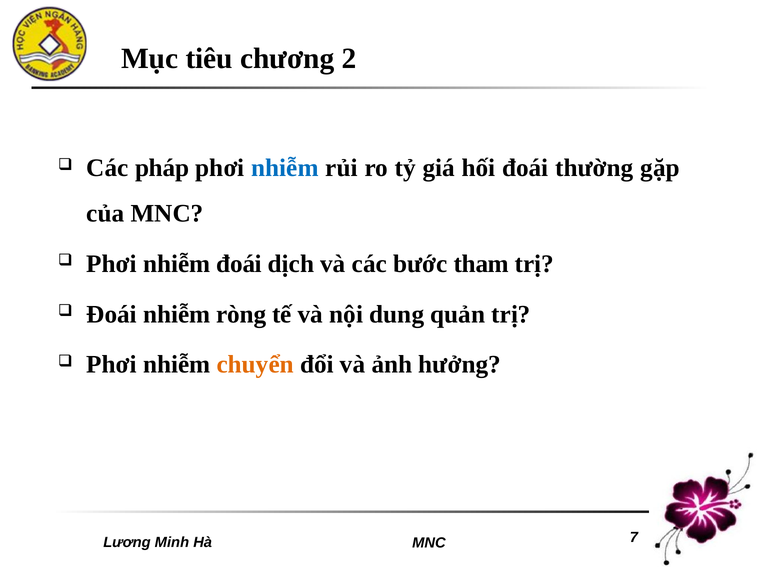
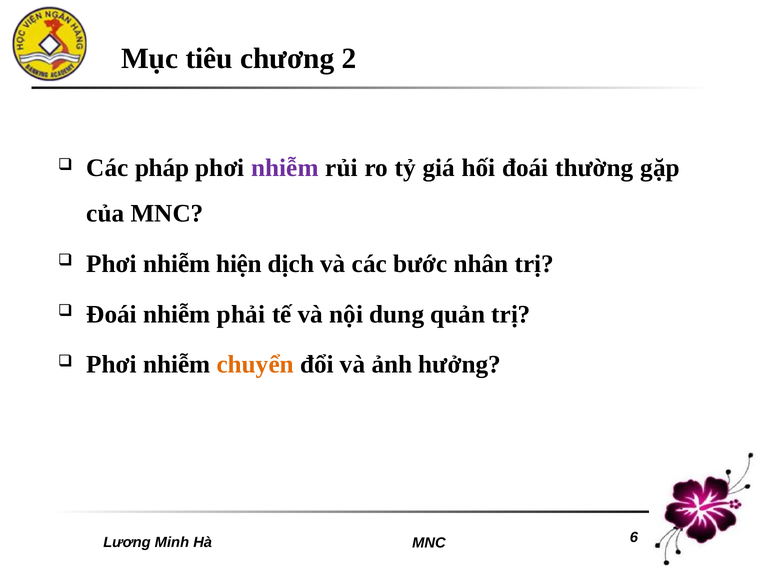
nhiễm colour: blue -> purple (285, 168)
nhiễm đoái: đoái -> hiện (239, 264)
tham: tham -> nhân (481, 264)
ròng: ròng -> phải (241, 315)
7: 7 -> 6 (634, 538)
